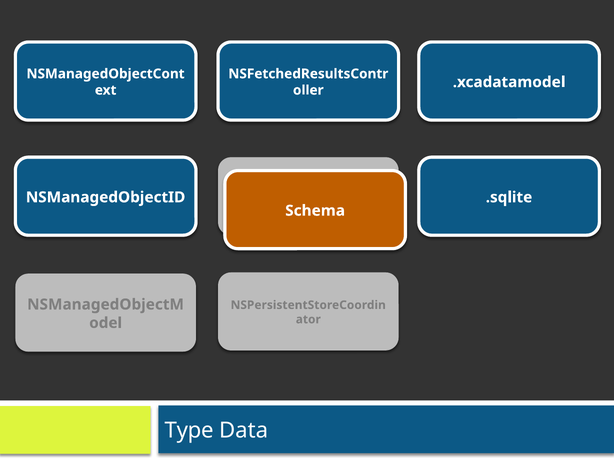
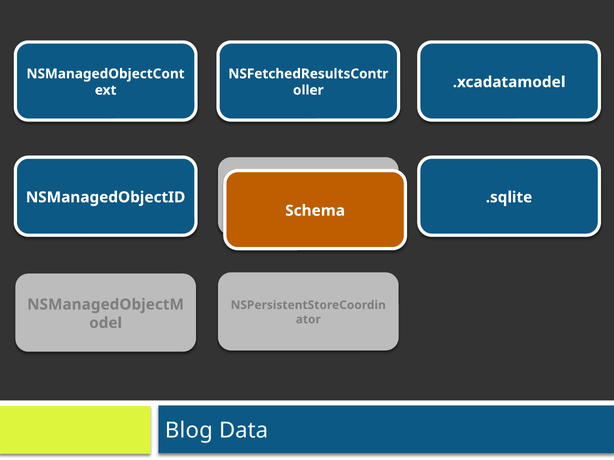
Type: Type -> Blog (189, 431)
